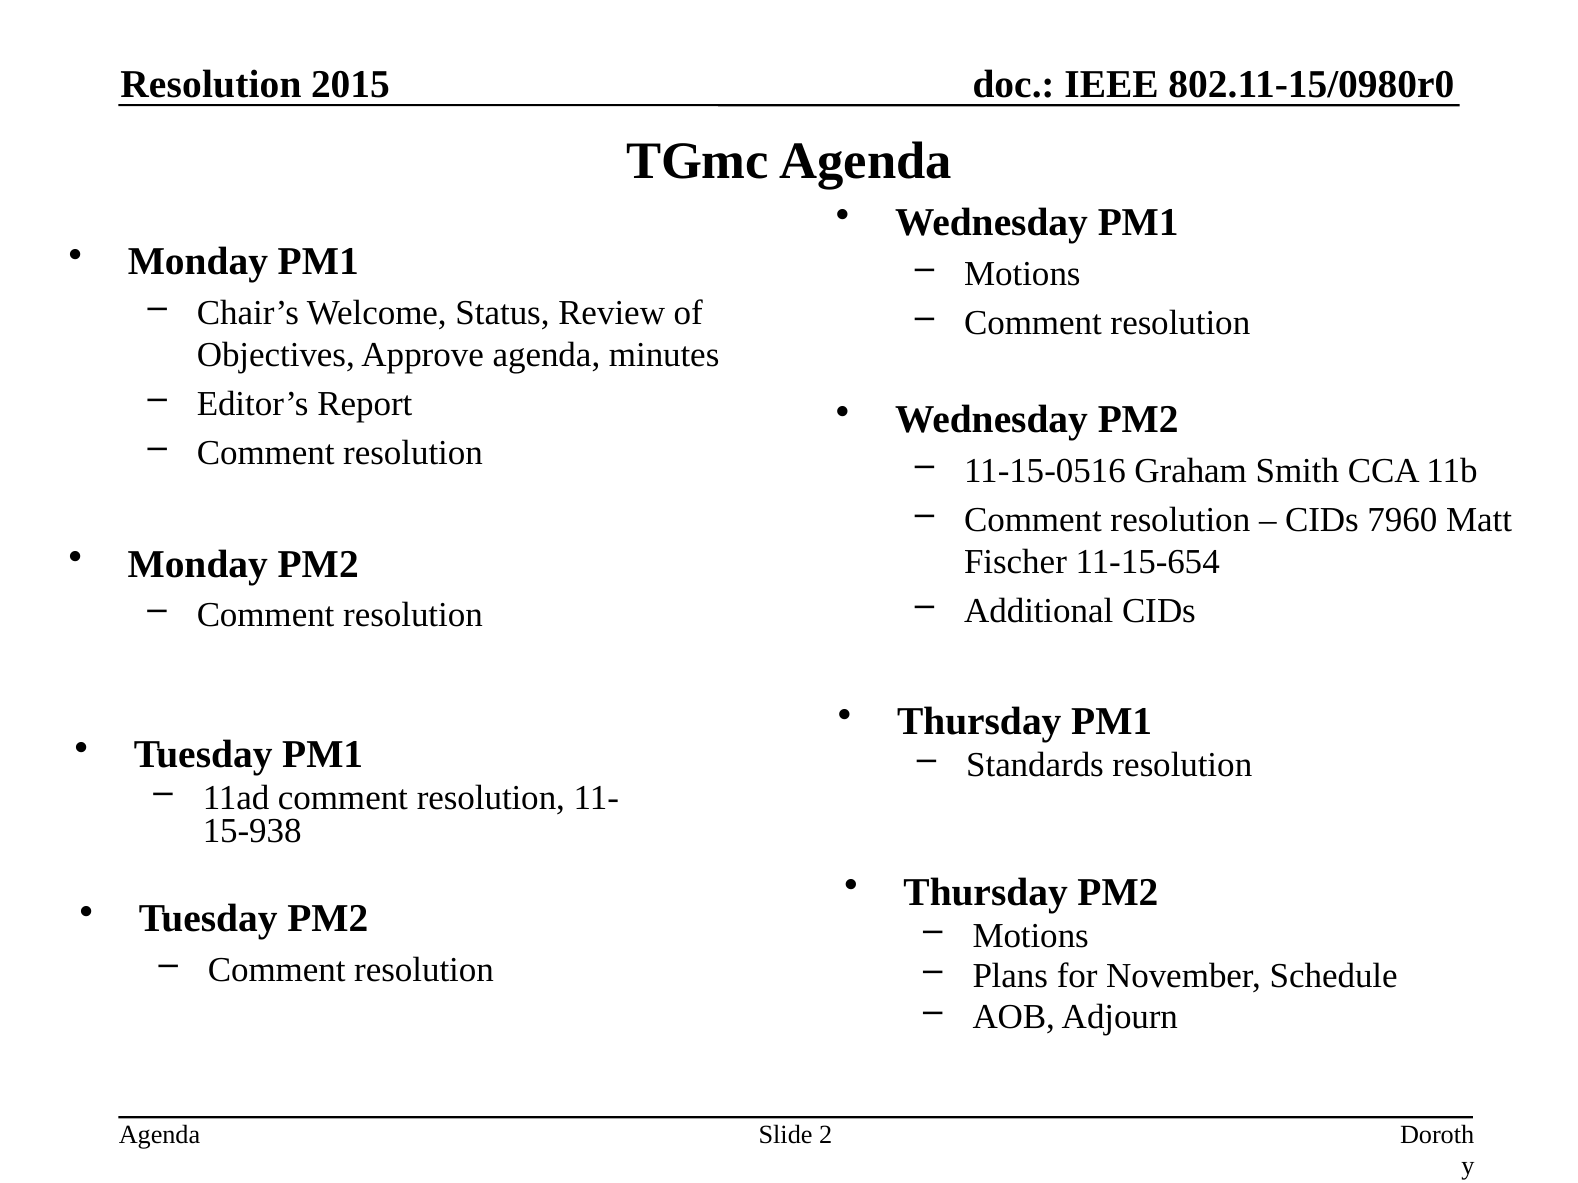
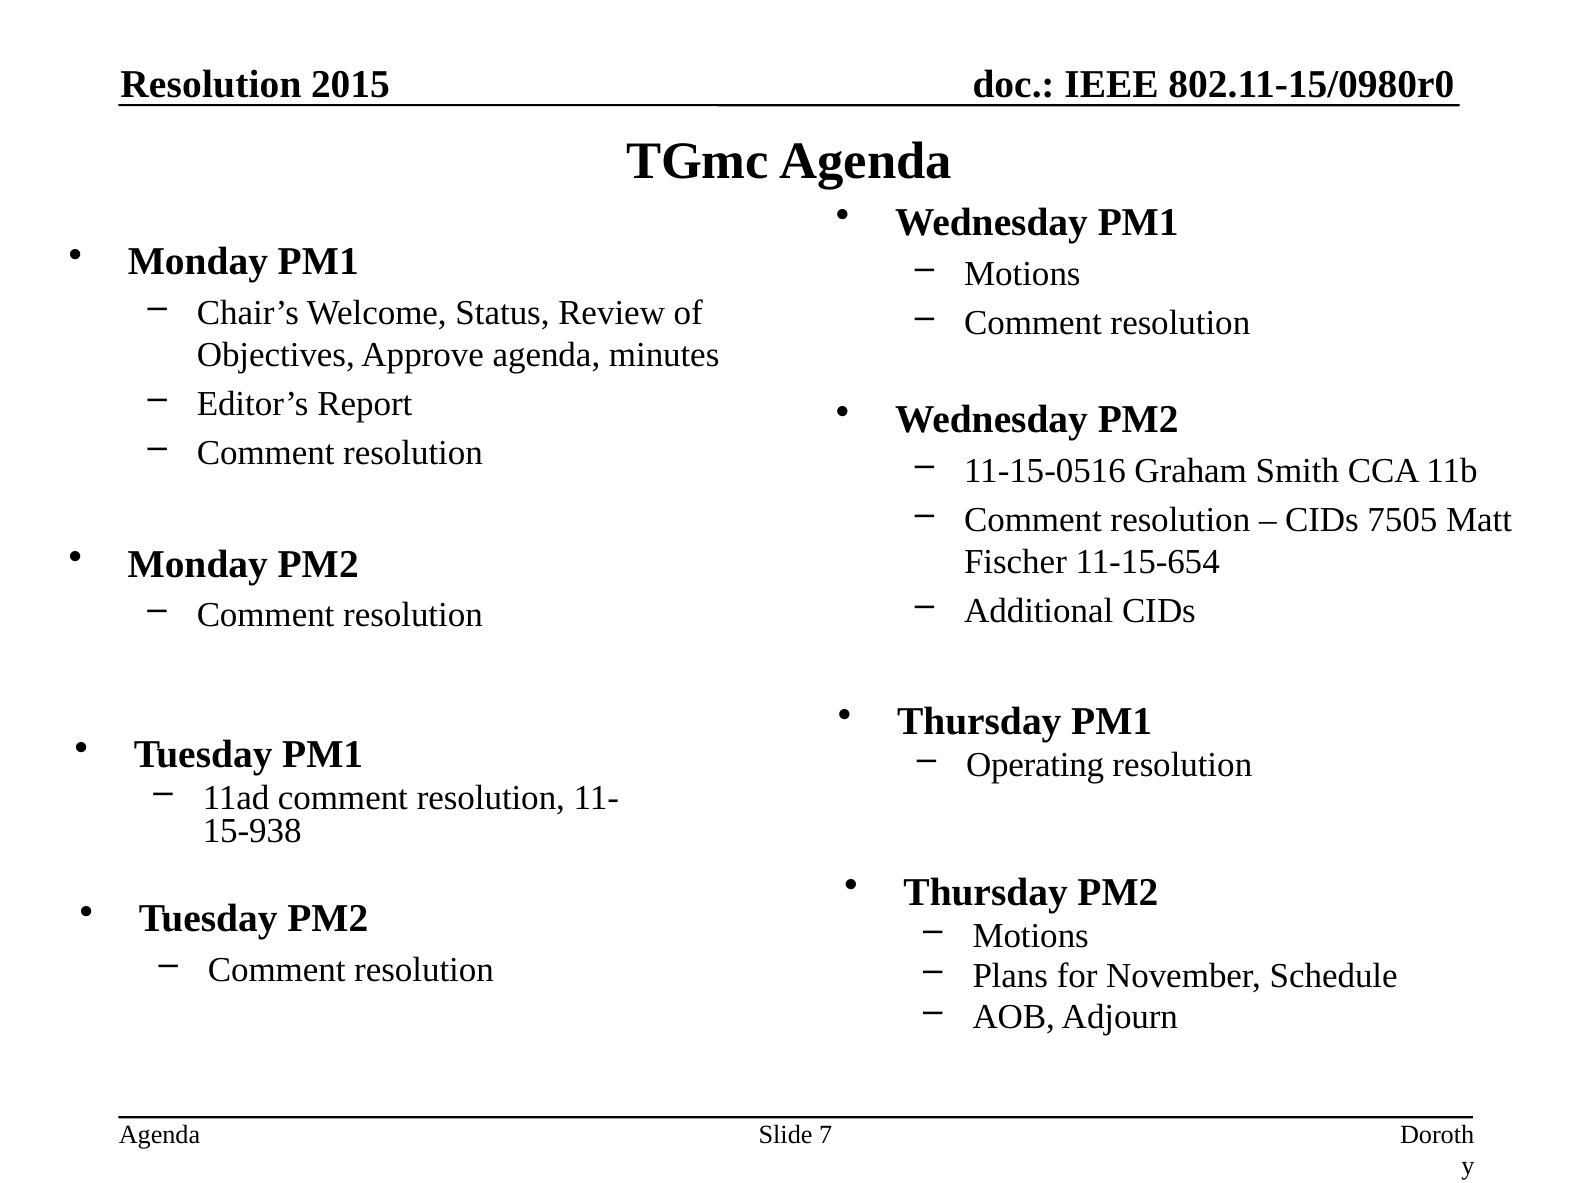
7960: 7960 -> 7505 (1402, 520)
Standards: Standards -> Operating (1035, 765)
2: 2 -> 7 (826, 1135)
